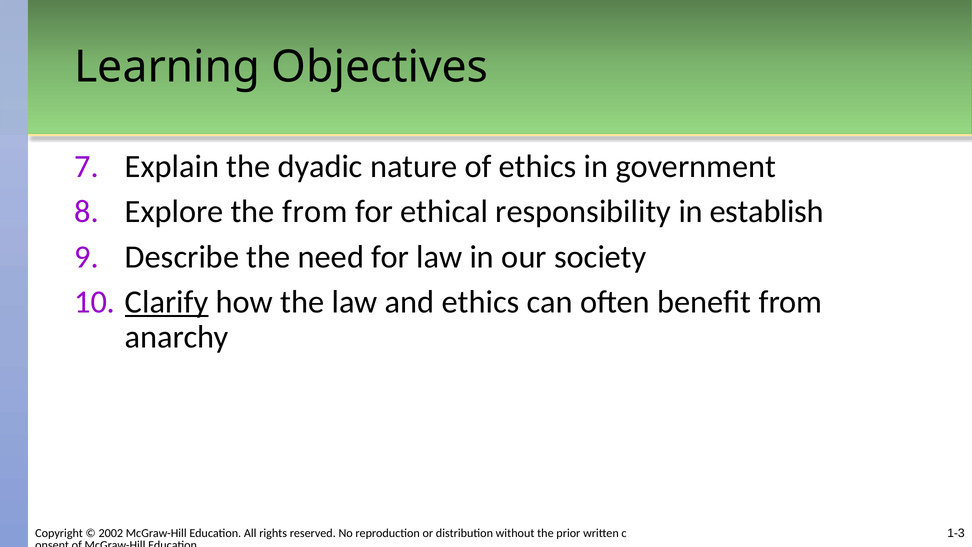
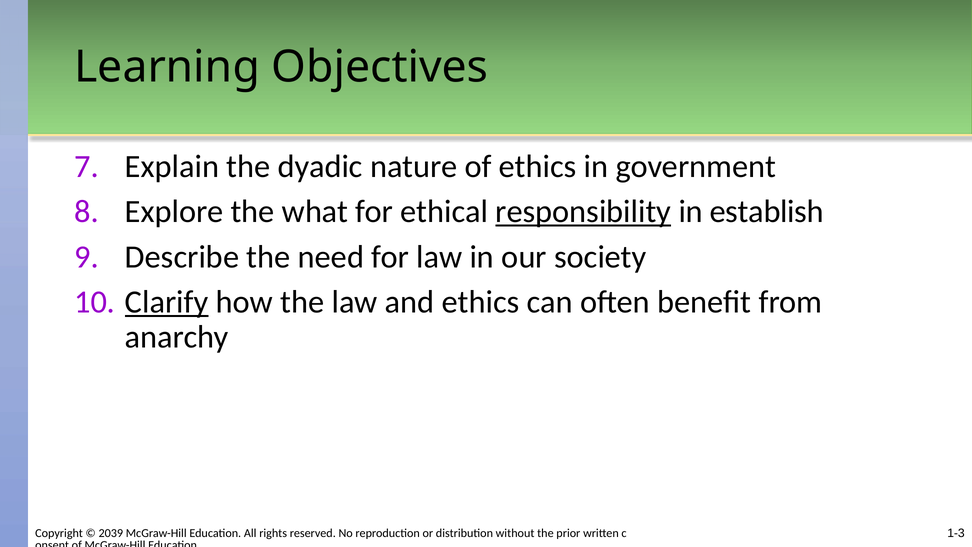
the from: from -> what (315, 212)
responsibility underline: none -> present (583, 212)
2002: 2002 -> 2039 (111, 533)
